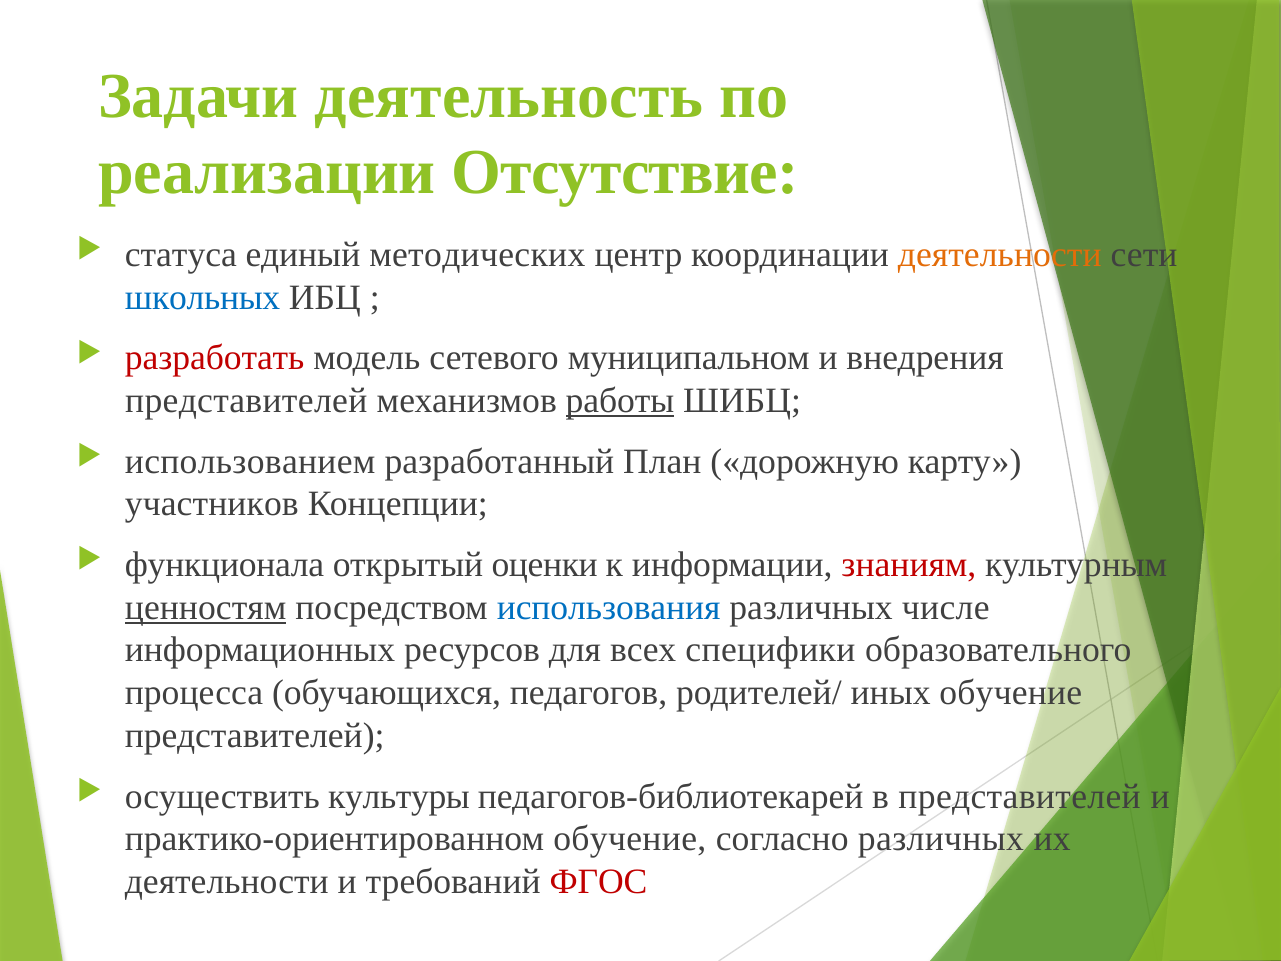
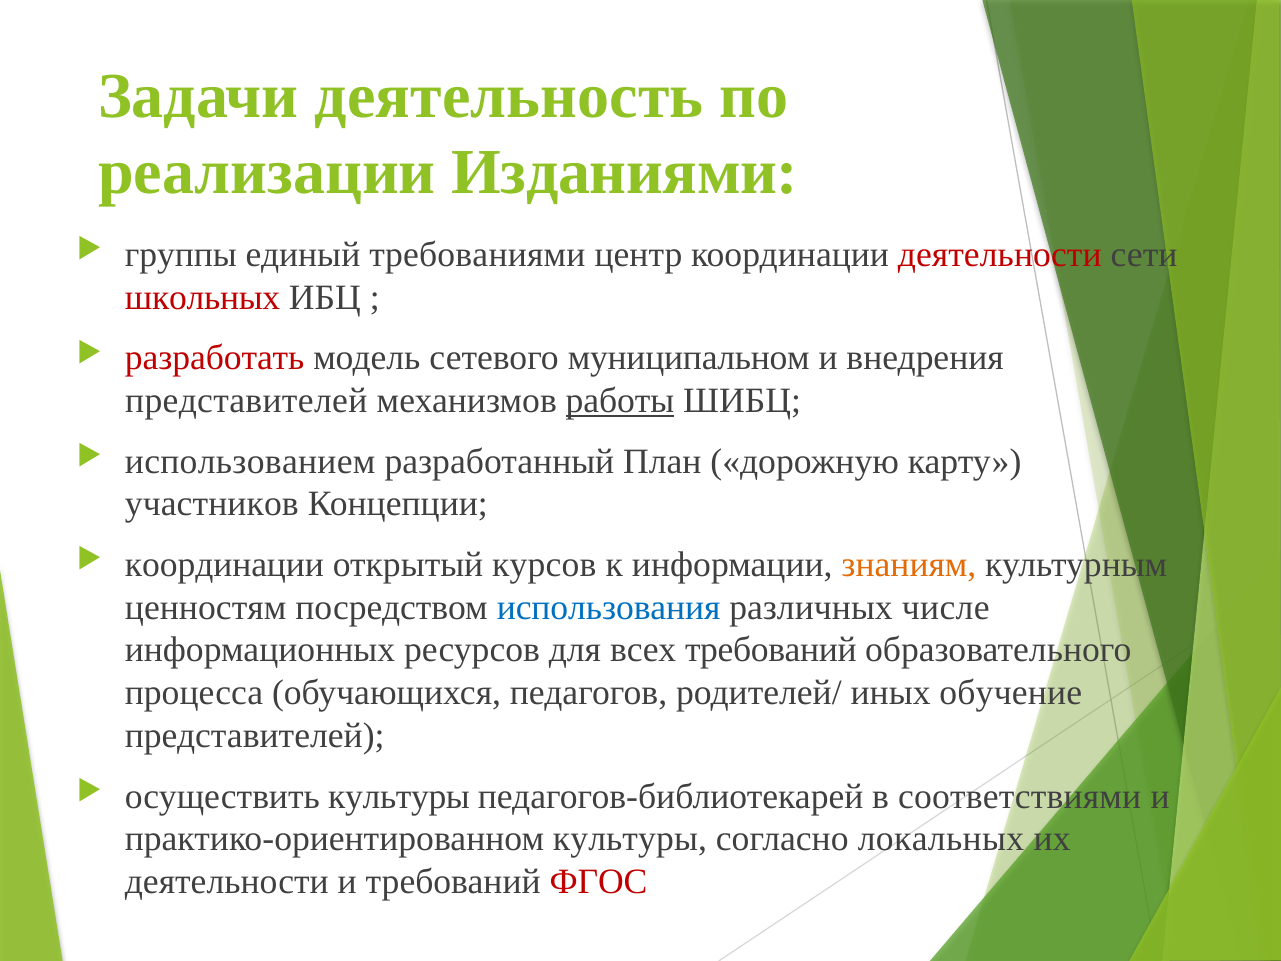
Отсутствие: Отсутствие -> Изданиями (625, 173)
статуса: статуса -> группы (181, 254)
методических: методических -> требованиями (477, 254)
деятельности colour: orange -> red (1000, 254)
школьных colour: blue -> red (203, 297)
функционала: функционала -> координации (224, 564)
оценки: оценки -> курсов (544, 564)
знаниям colour: red -> orange (909, 564)
ценностям underline: present -> none (206, 607)
всех специфики: специфики -> требований (771, 650)
в представителей: представителей -> соответствиями (1020, 796)
практико-ориентированном обучение: обучение -> культуры (630, 839)
согласно различных: различных -> локальных (941, 839)
